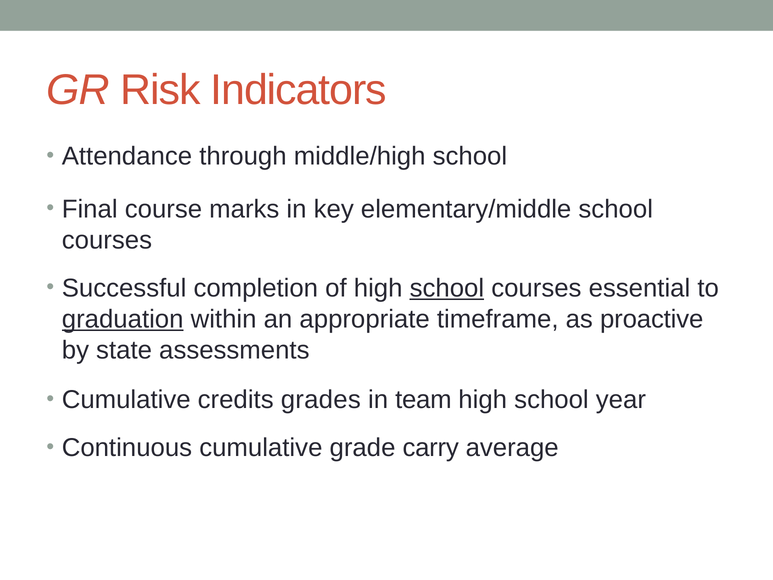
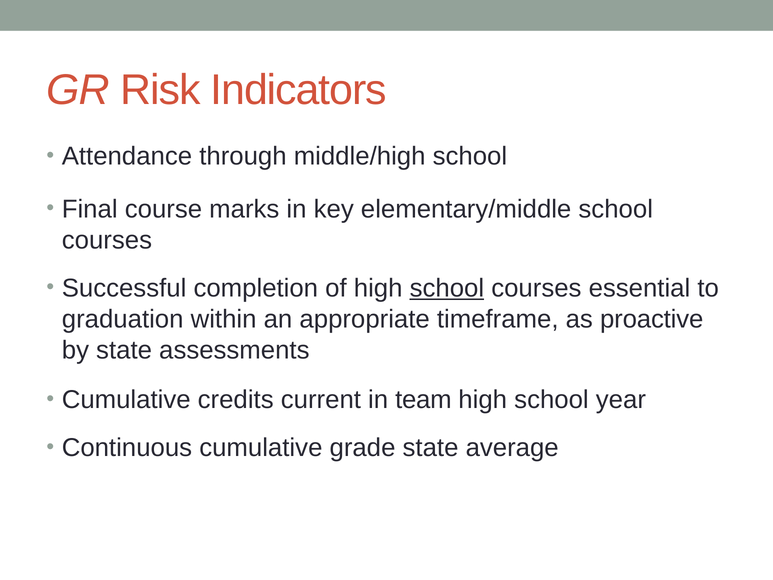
graduation underline: present -> none (123, 319)
grades: grades -> current (321, 400)
grade carry: carry -> state (431, 448)
